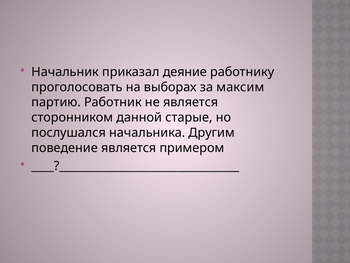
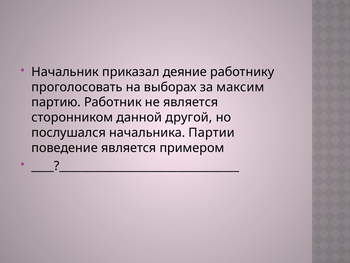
старые: старые -> другой (189, 117)
Другим: Другим -> Партии (212, 132)
